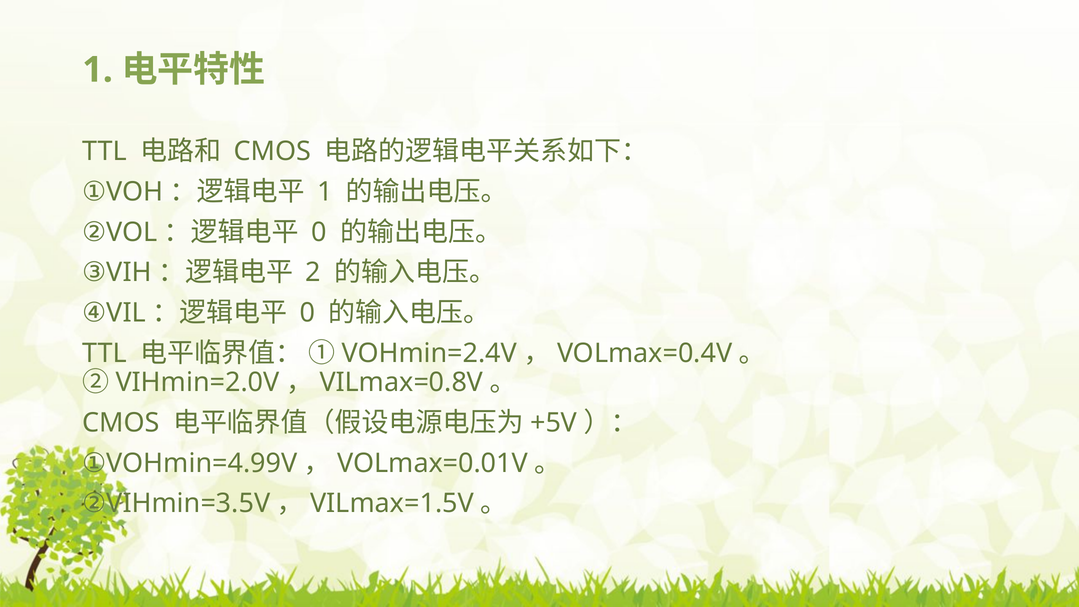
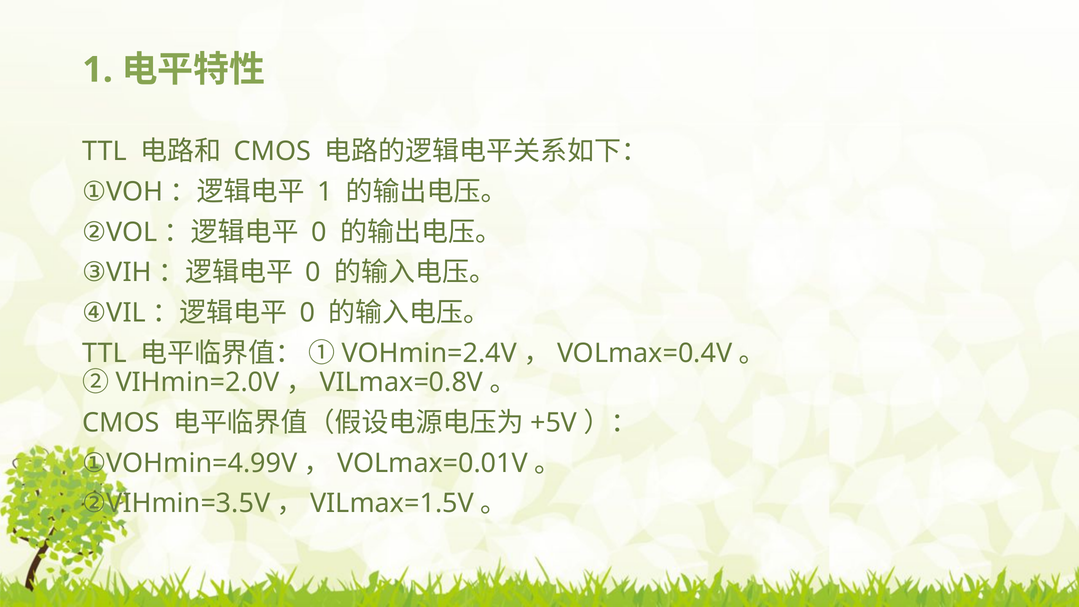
2: 2 -> 0 (313, 273)
